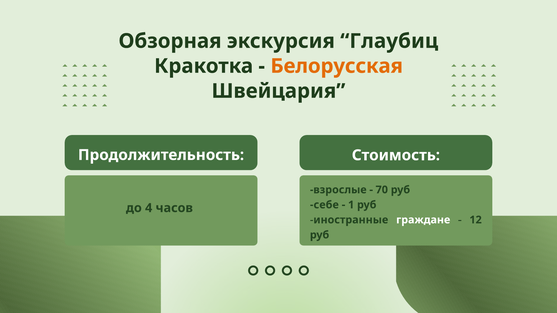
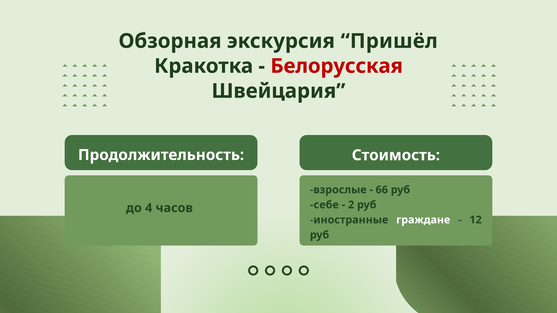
Глаубиц: Глаубиц -> Пришёл (389, 41)
Белорусская colour: orange -> red (337, 66)
70: 70 -> 66 (382, 190)
1: 1 -> 2 (351, 205)
